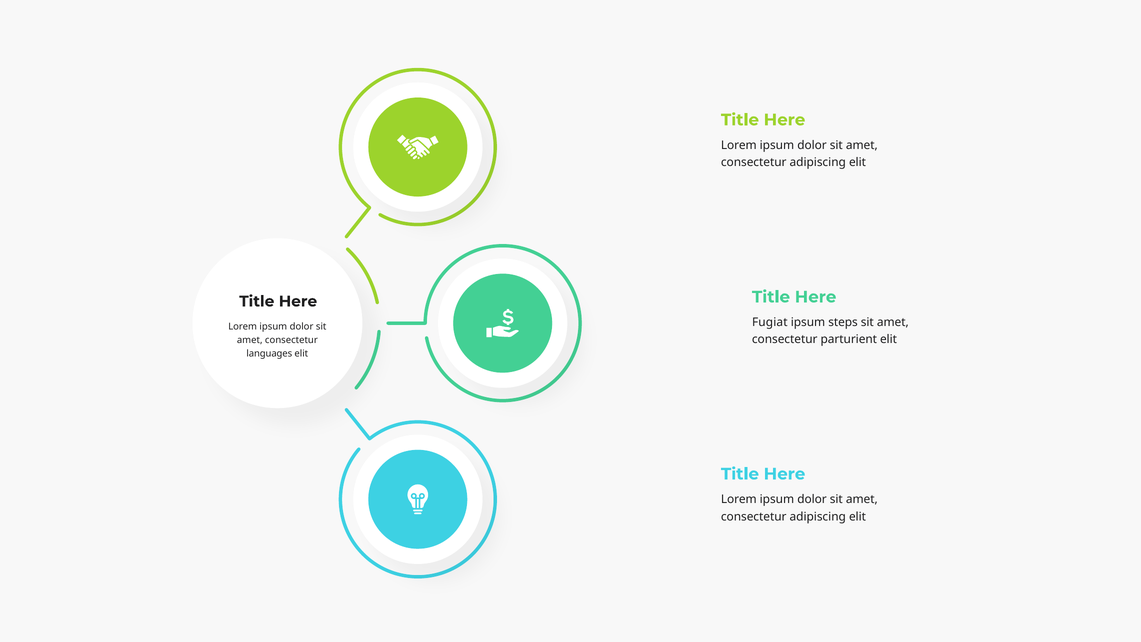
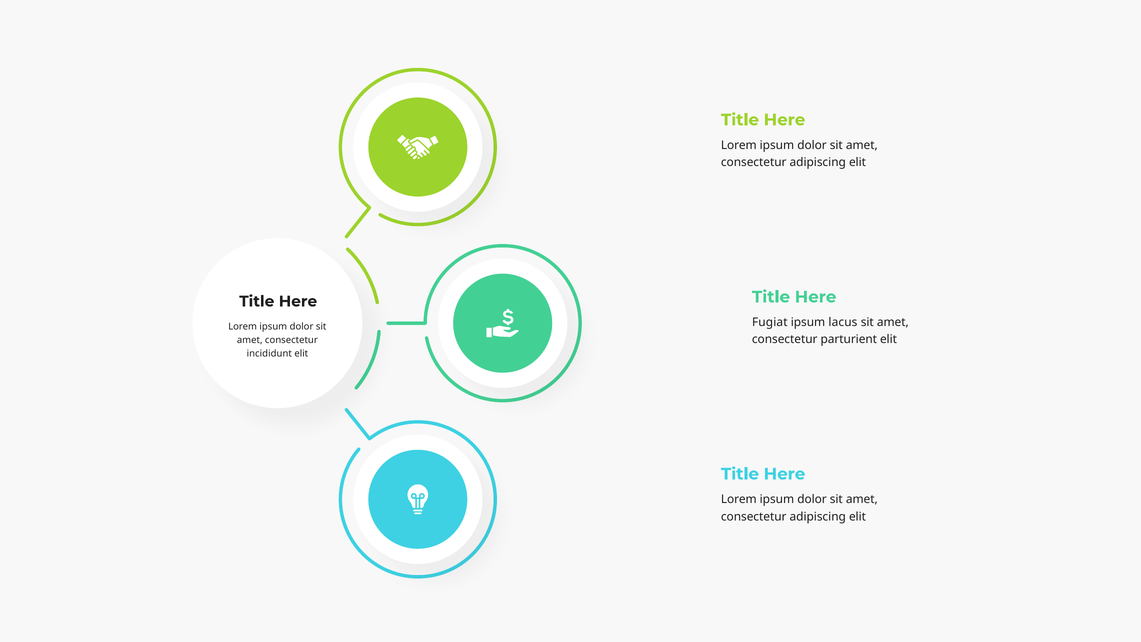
steps: steps -> lacus (843, 322)
languages: languages -> incididunt (269, 354)
